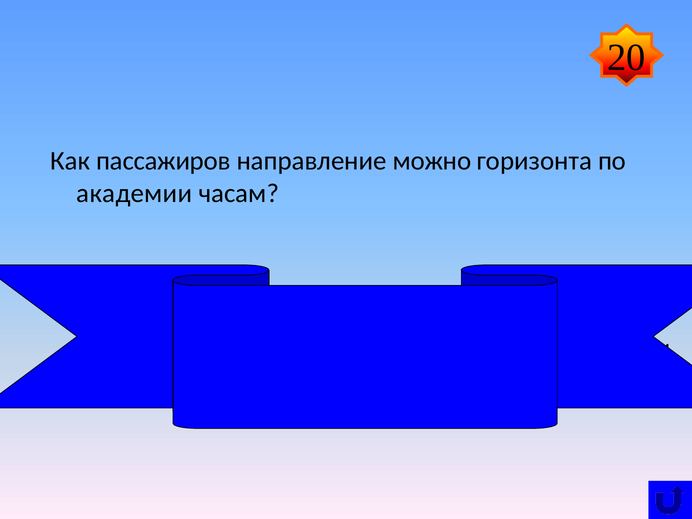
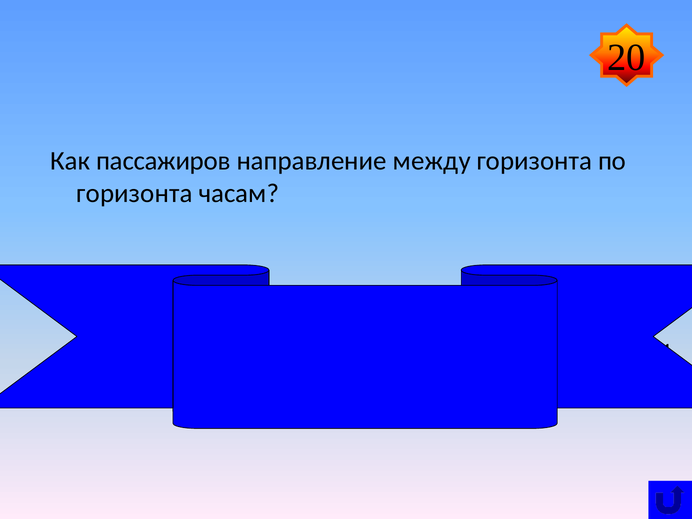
направление можно: можно -> между (432, 161)
академии: академии -> горизонта (134, 193)
